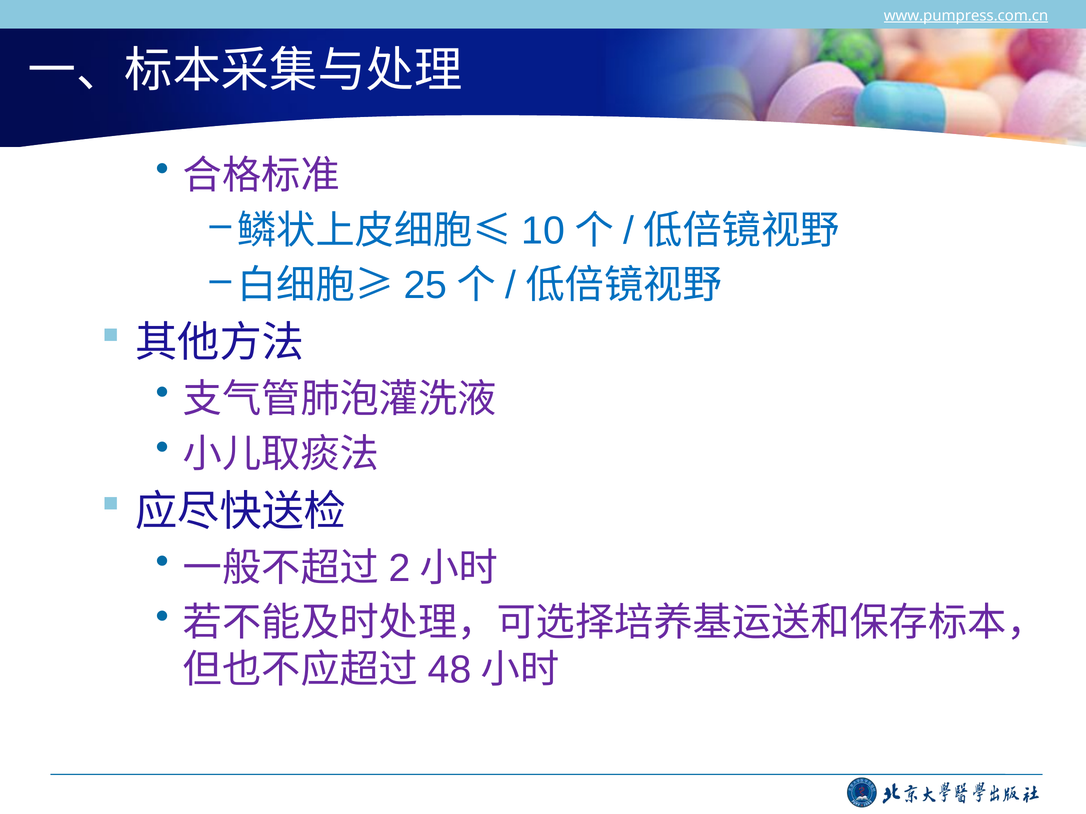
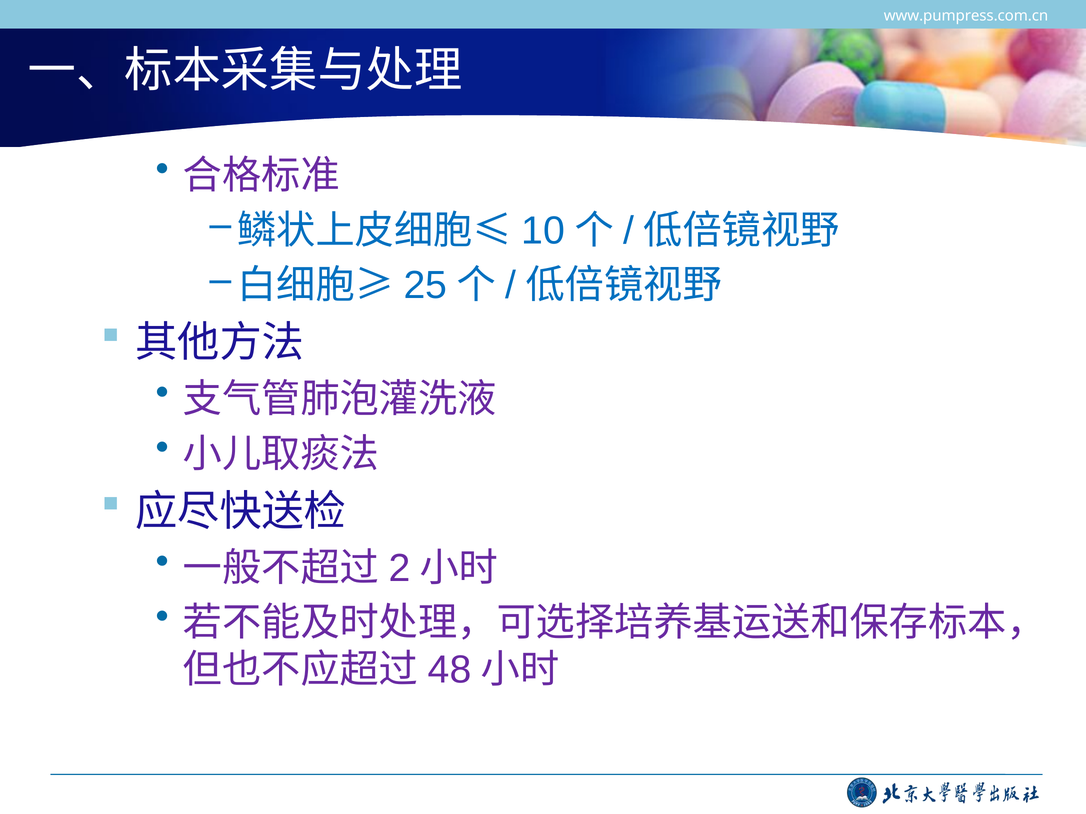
www.pumpress.com.cn underline: present -> none (966, 16)
